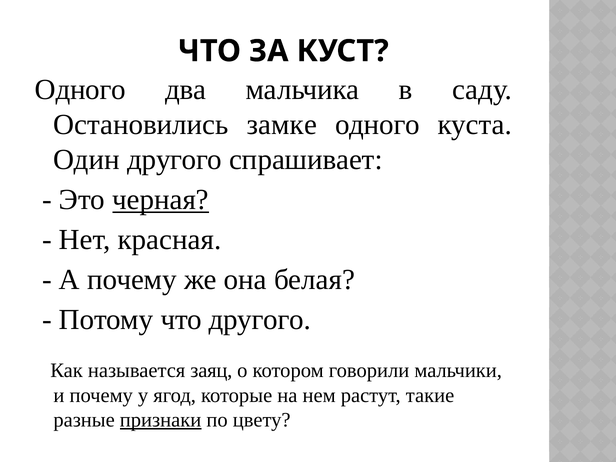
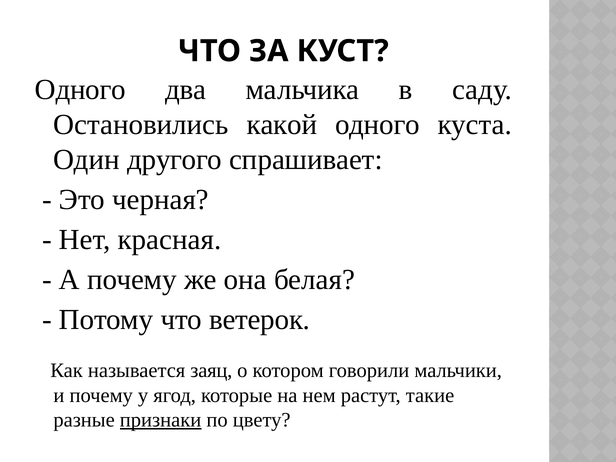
замке: замке -> какой (282, 125)
черная underline: present -> none (161, 200)
что другого: другого -> ветерок (260, 320)
